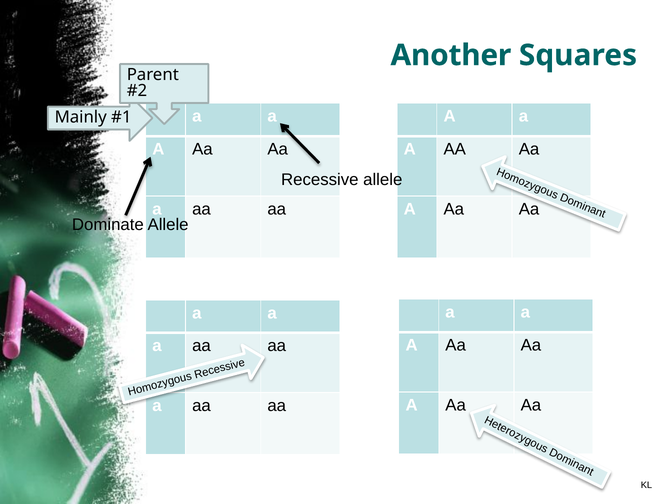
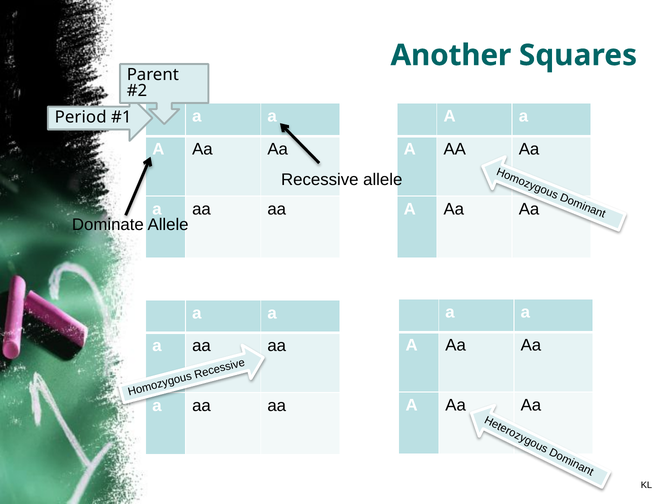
Mainly: Mainly -> Period (81, 117)
